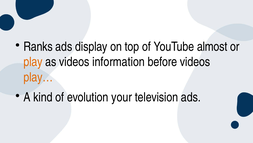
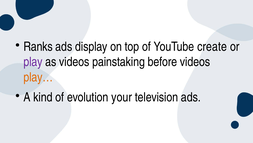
almost: almost -> create (212, 46)
play colour: orange -> purple (33, 62)
information: information -> painstaking (119, 62)
